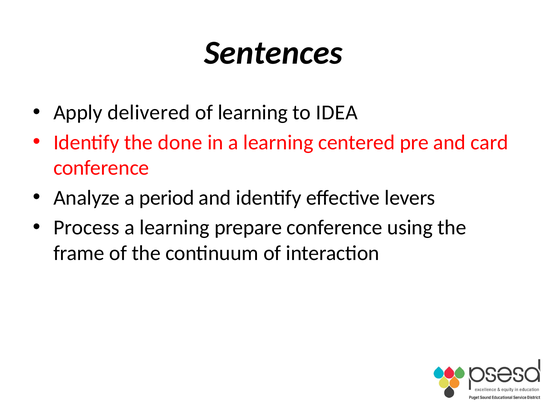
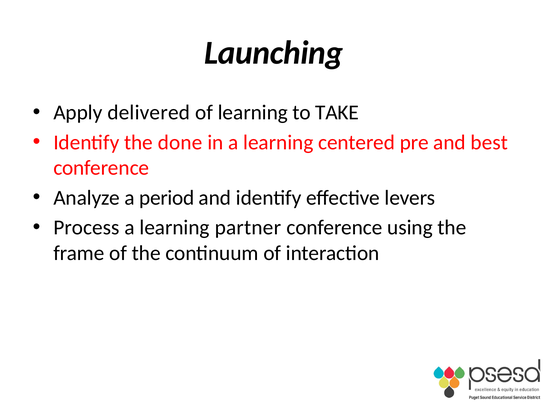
Sentences: Sentences -> Launching (274, 53)
IDEA: IDEA -> TAKE (337, 113)
card: card -> best (489, 143)
prepare: prepare -> partner (248, 228)
